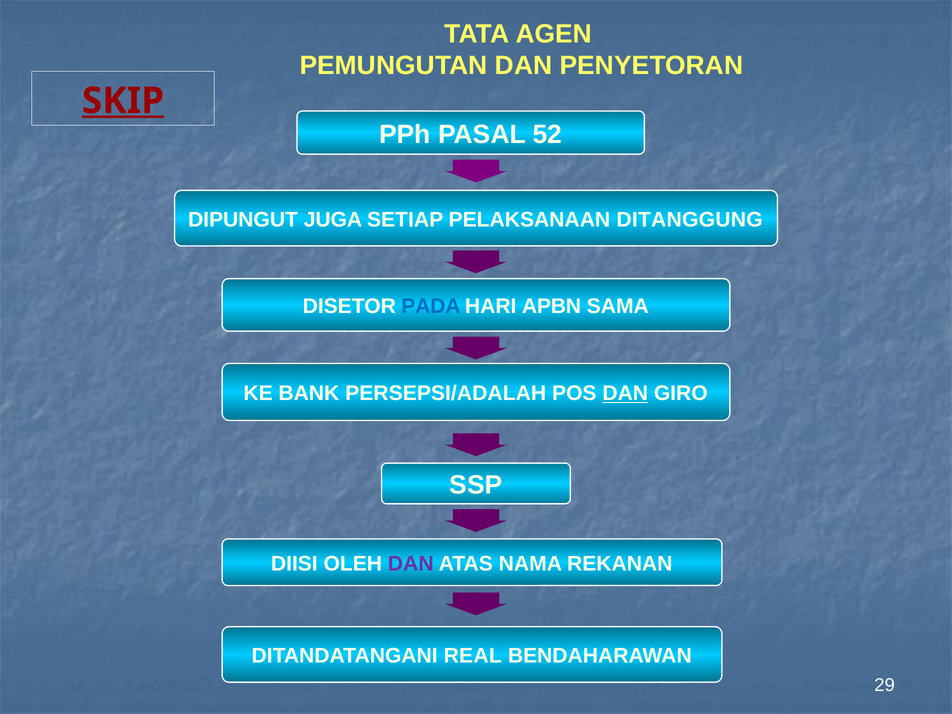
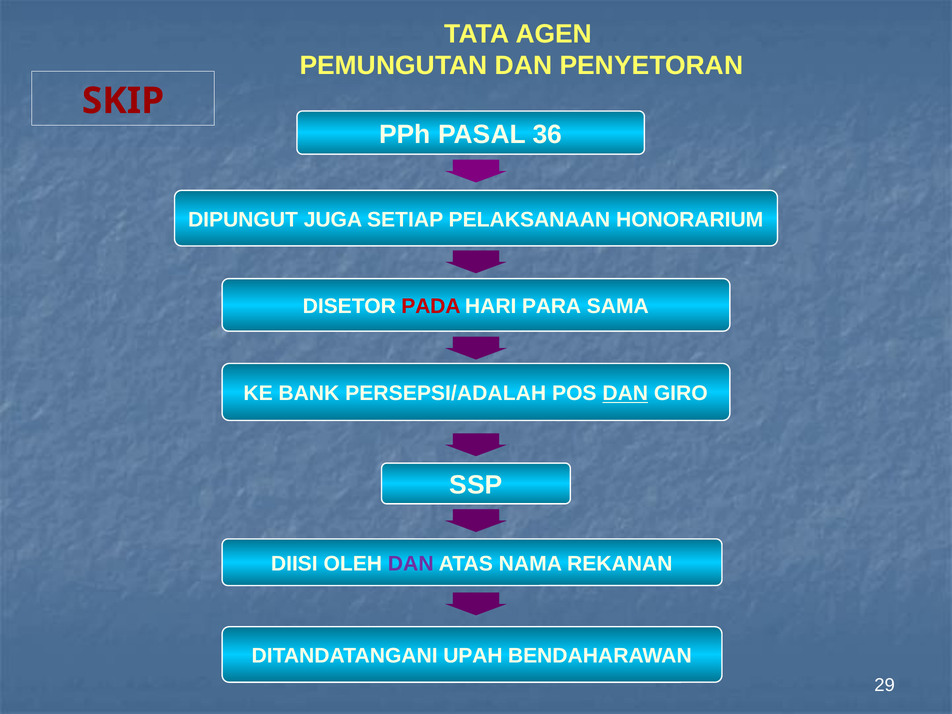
SKIP underline: present -> none (123, 101)
52: 52 -> 36 (547, 134)
DITANGGUNG: DITANGGUNG -> HONORARIUM (690, 220)
PADA colour: blue -> red (431, 306)
APBN: APBN -> PARA (552, 306)
REAL: REAL -> UPAH (473, 656)
